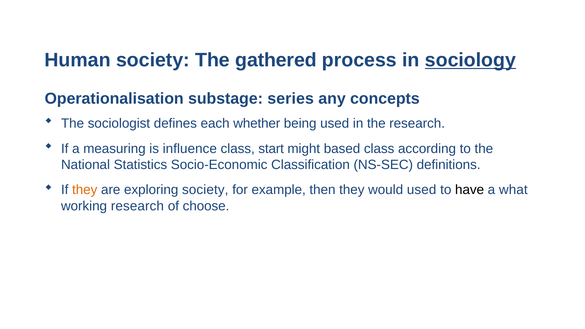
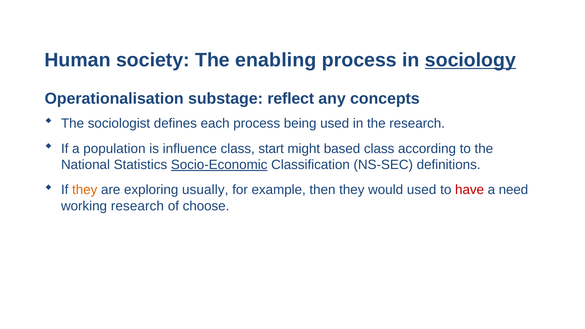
gathered: gathered -> enabling (276, 60)
series: series -> reflect (291, 99)
each whether: whether -> process (257, 123)
measuring: measuring -> population (114, 149)
Socio-Economic underline: none -> present (219, 165)
exploring society: society -> usually (205, 190)
have colour: black -> red (470, 190)
what: what -> need (513, 190)
